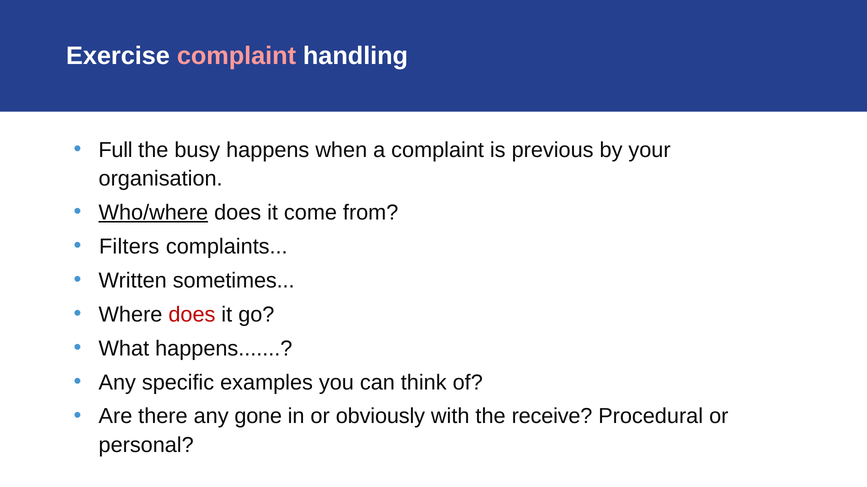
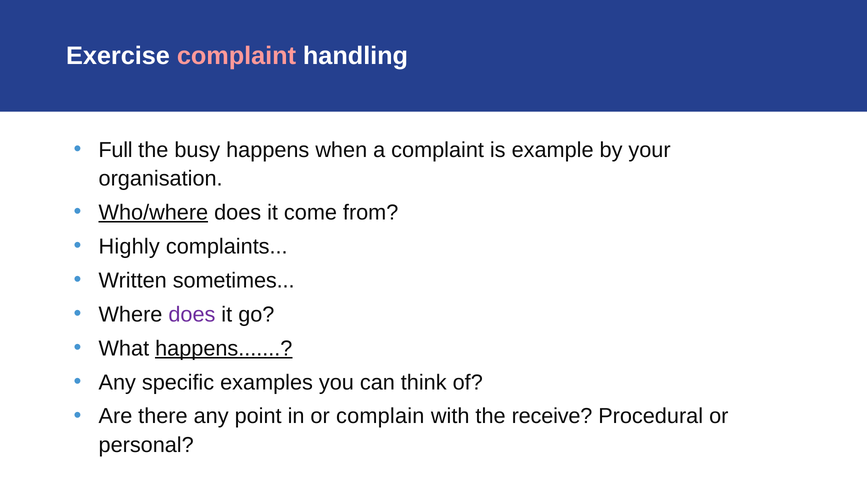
previous: previous -> example (553, 150)
Filters: Filters -> Highly (129, 247)
does colour: red -> purple (192, 315)
happens underline: none -> present (224, 349)
gone: gone -> point (258, 417)
obviously: obviously -> complain (380, 417)
